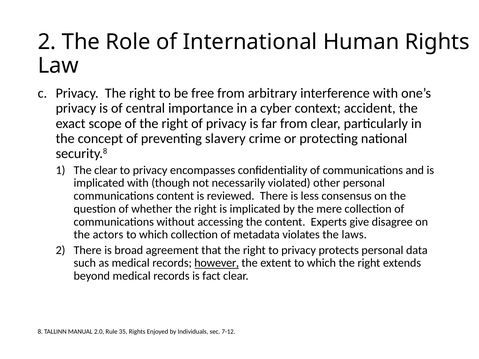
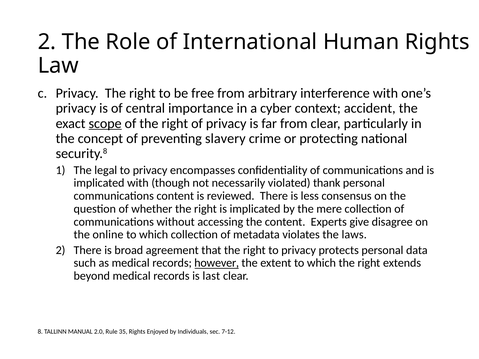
scope underline: none -> present (105, 123)
The clear: clear -> legal (106, 170)
other: other -> thank (327, 183)
actors: actors -> online (108, 235)
fact: fact -> last (211, 276)
